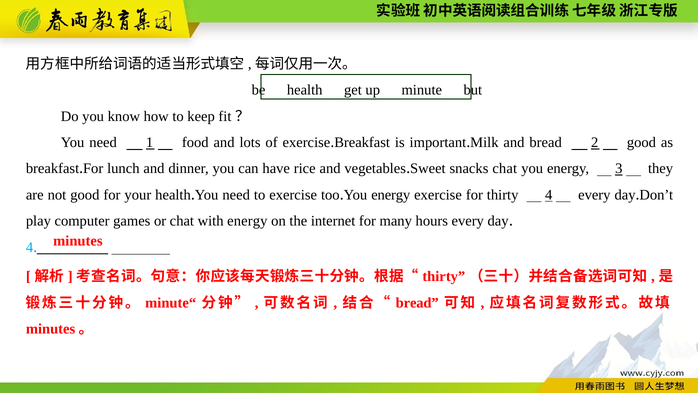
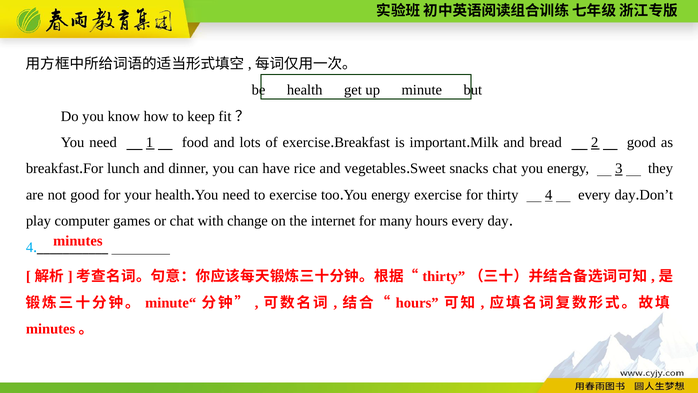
with energy: energy -> change (247, 221)
bread: bread -> hours (417, 303)
